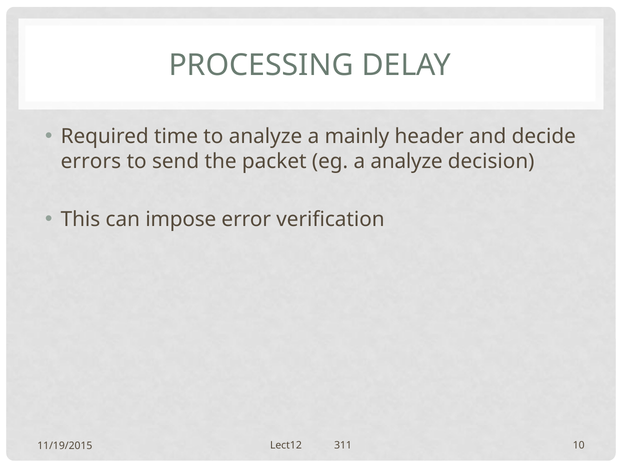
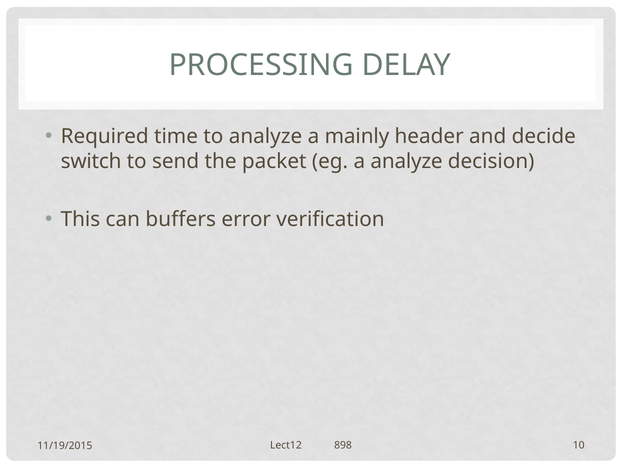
errors: errors -> switch (91, 161)
impose: impose -> buffers (181, 219)
311: 311 -> 898 (343, 445)
